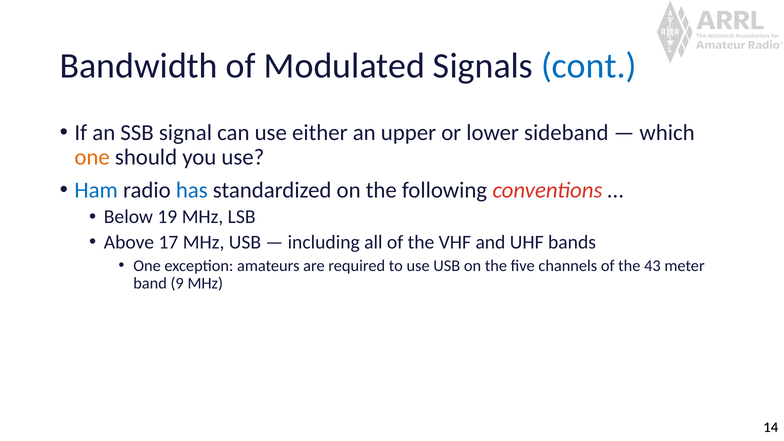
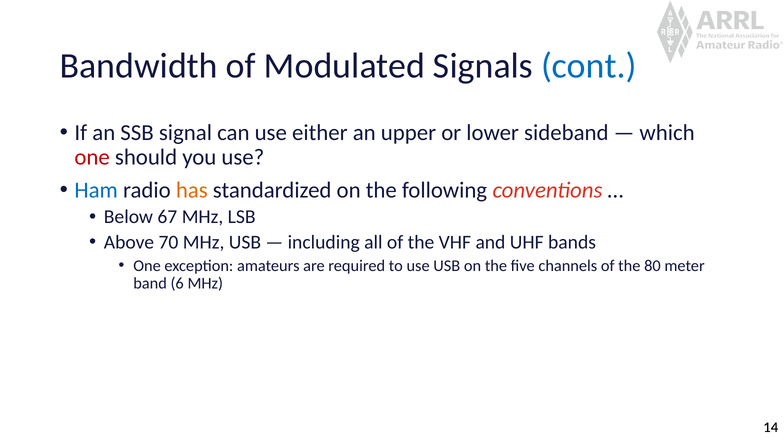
one colour: orange -> red (92, 157)
has colour: blue -> orange (192, 190)
19: 19 -> 67 (167, 217)
17: 17 -> 70 (168, 242)
43: 43 -> 80 (652, 266)
9: 9 -> 6 (177, 283)
